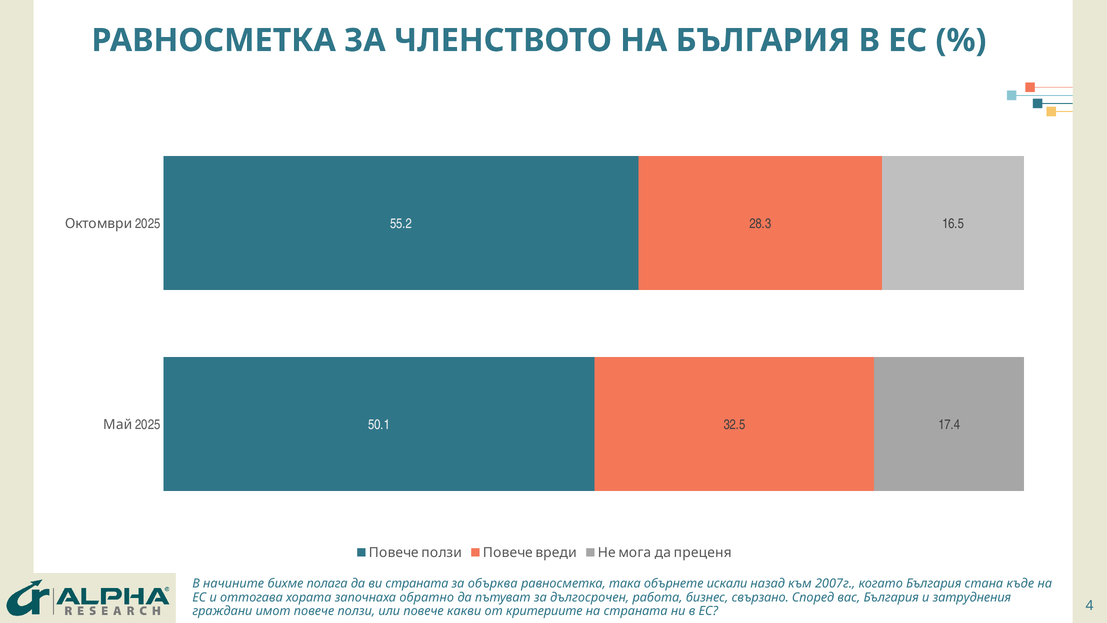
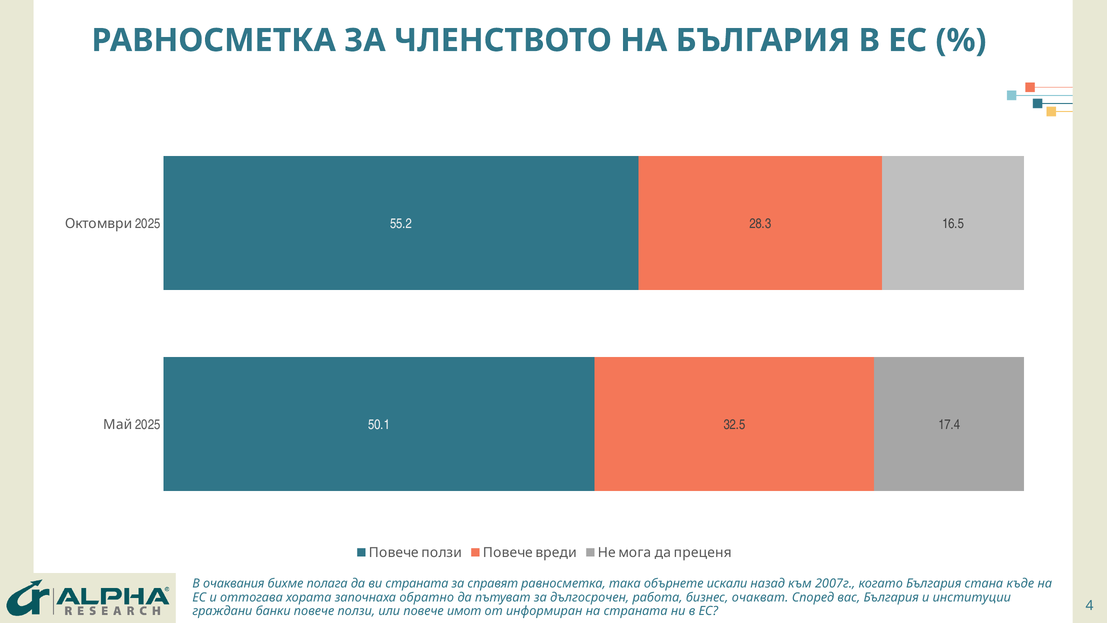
начините: начините -> очаквания (234, 583)
обърква: обърква -> справят (493, 583)
свързано: свързано -> очакват (760, 597)
затруднения: затруднения -> институции (972, 597)
имот: имот -> банки (273, 611)
какви: какви -> имот (464, 611)
критериите: критериите -> информиран (544, 611)
